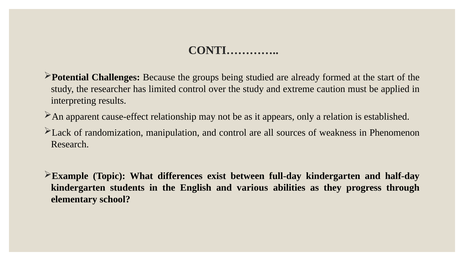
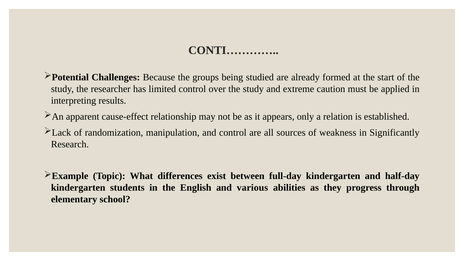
Phenomenon: Phenomenon -> Significantly (395, 133)
